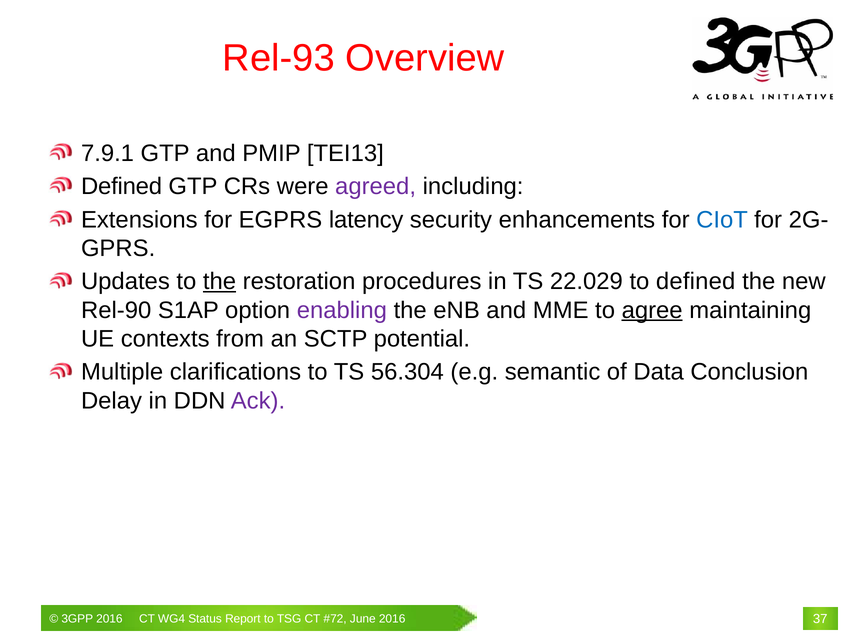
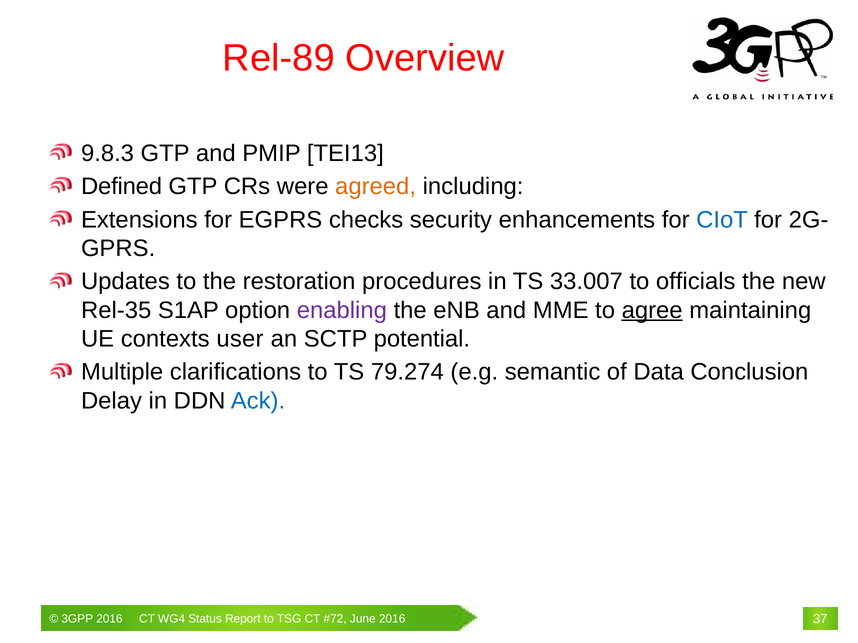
Rel-93: Rel-93 -> Rel-89 (279, 58)
7.9.1: 7.9.1 -> 9.8.3 (108, 153)
agreed colour: purple -> orange (376, 186)
latency: latency -> checks (366, 220)
the underline: present -> none (220, 282)
22.029: 22.029 -> 33.007 (586, 282)
to defined: defined -> officials (696, 282)
Rel-90: Rel-90 -> Rel-35 (116, 310)
from: from -> user (240, 339)
56.304: 56.304 -> 79.274 (407, 372)
Ack colour: purple -> blue (258, 401)
